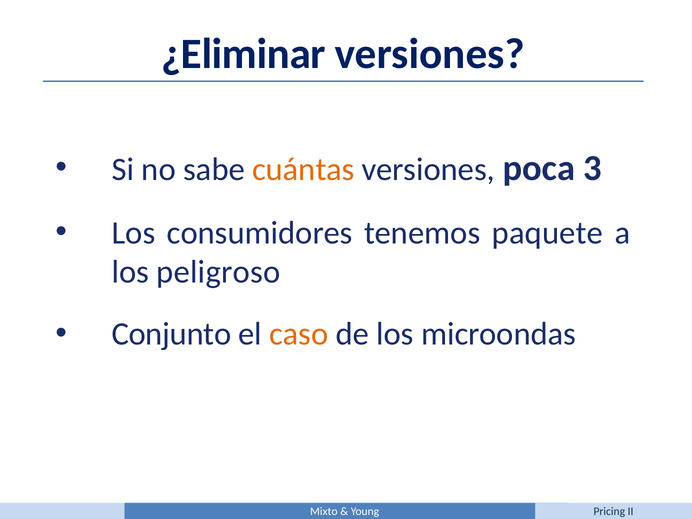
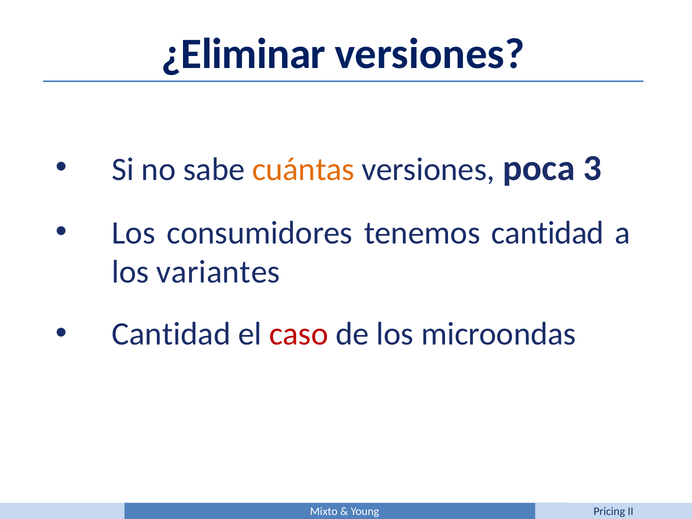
tenemos paquete: paquete -> cantidad (548, 233)
peligroso: peligroso -> variantes (218, 272)
Conjunto: Conjunto -> Cantidad (171, 334)
caso colour: orange -> red (299, 334)
